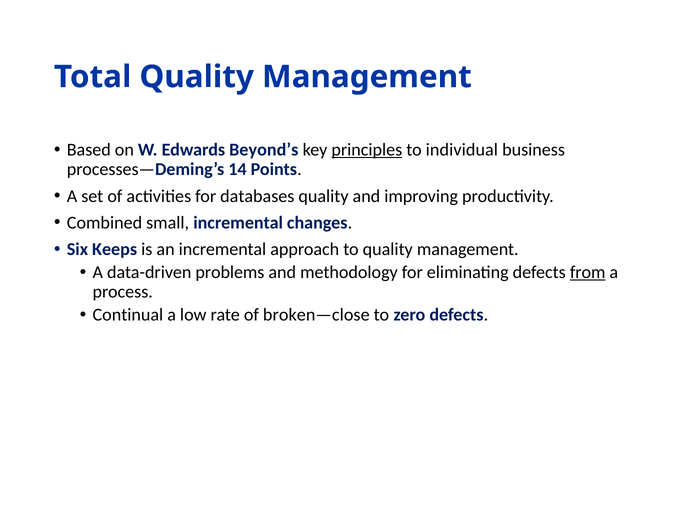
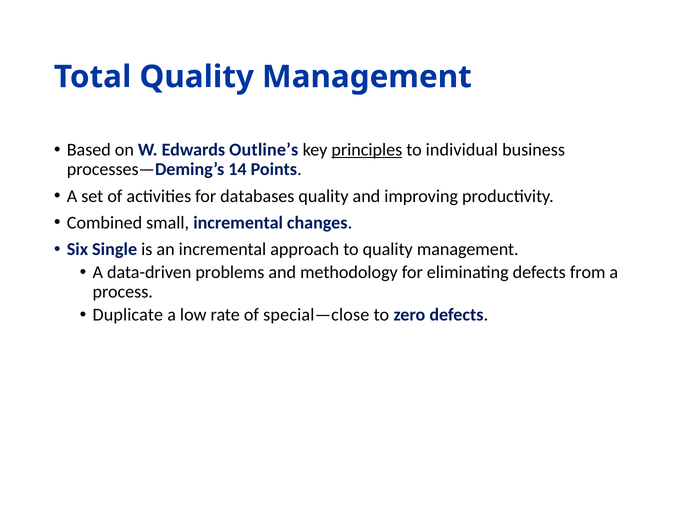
Beyond’s: Beyond’s -> Outline’s (264, 150)
Keeps: Keeps -> Single (115, 250)
from underline: present -> none (588, 273)
Continual: Continual -> Duplicate (128, 315)
broken—close: broken—close -> special—close (316, 315)
